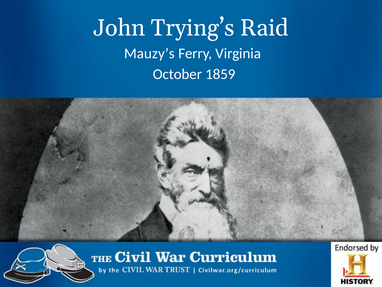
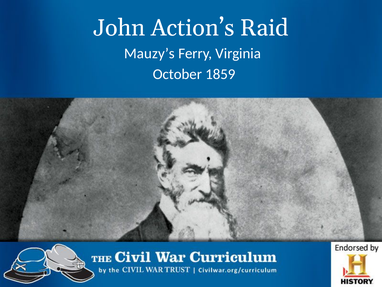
Trying’s: Trying’s -> Action’s (193, 28)
